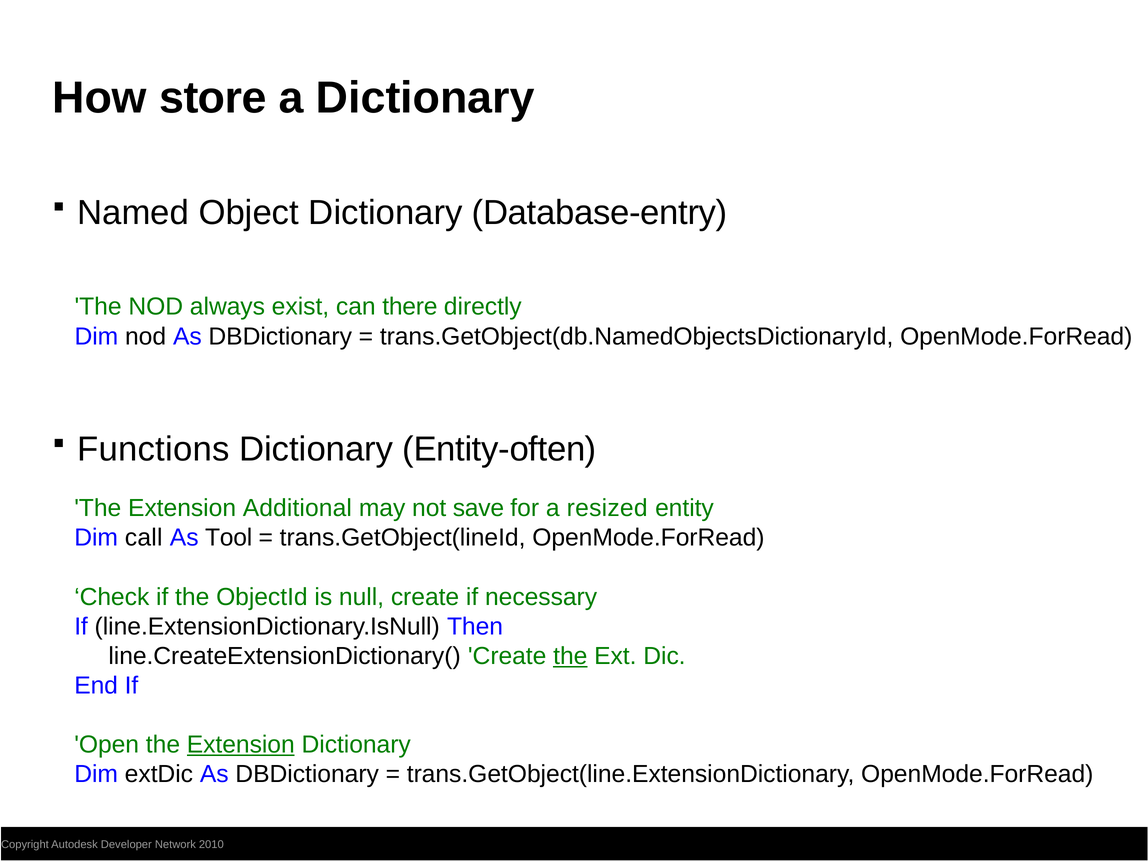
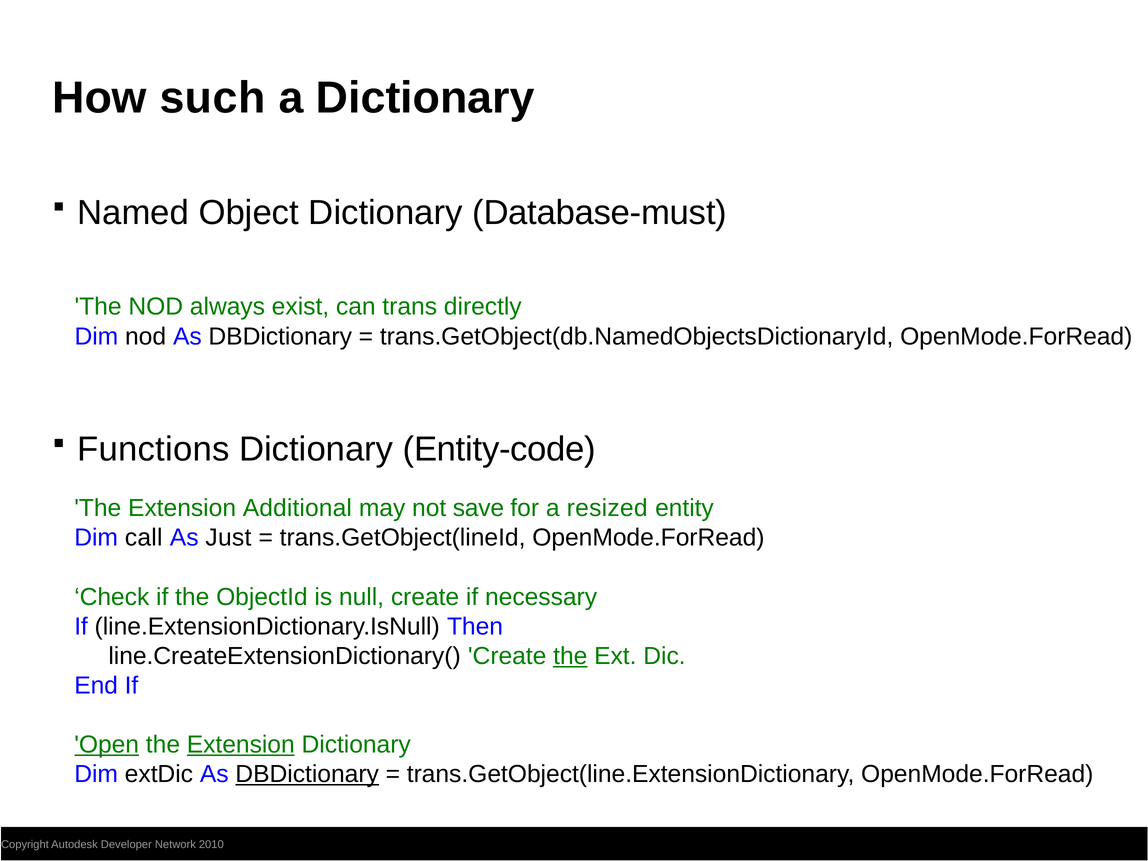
store: store -> such (212, 98)
Database-entry: Database-entry -> Database-must (600, 213)
there: there -> trans (410, 307)
Entity-often: Entity-often -> Entity-code (499, 449)
Tool: Tool -> Just (228, 538)
Open underline: none -> present (107, 745)
DBDictionary underline: none -> present (307, 774)
